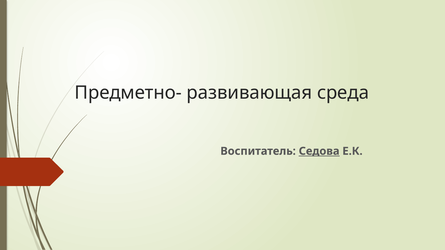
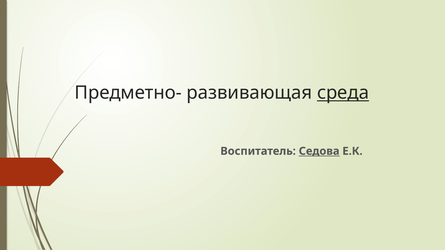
среда underline: none -> present (343, 93)
